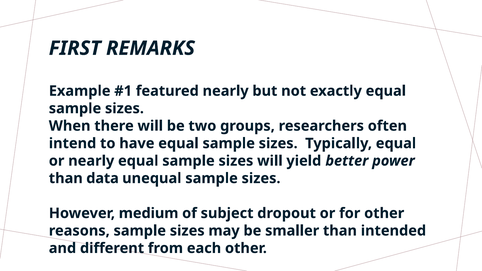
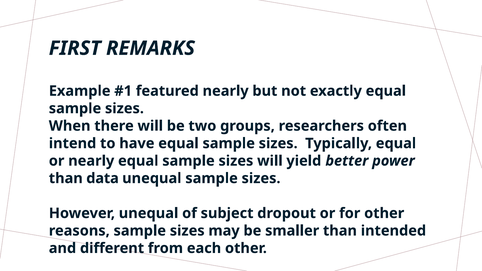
However medium: medium -> unequal (149, 213)
